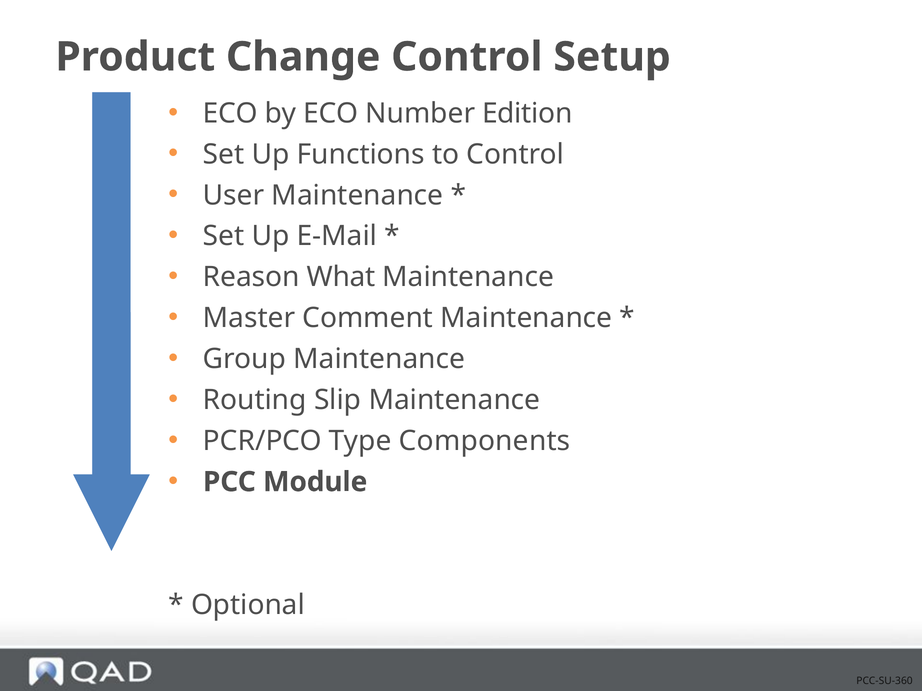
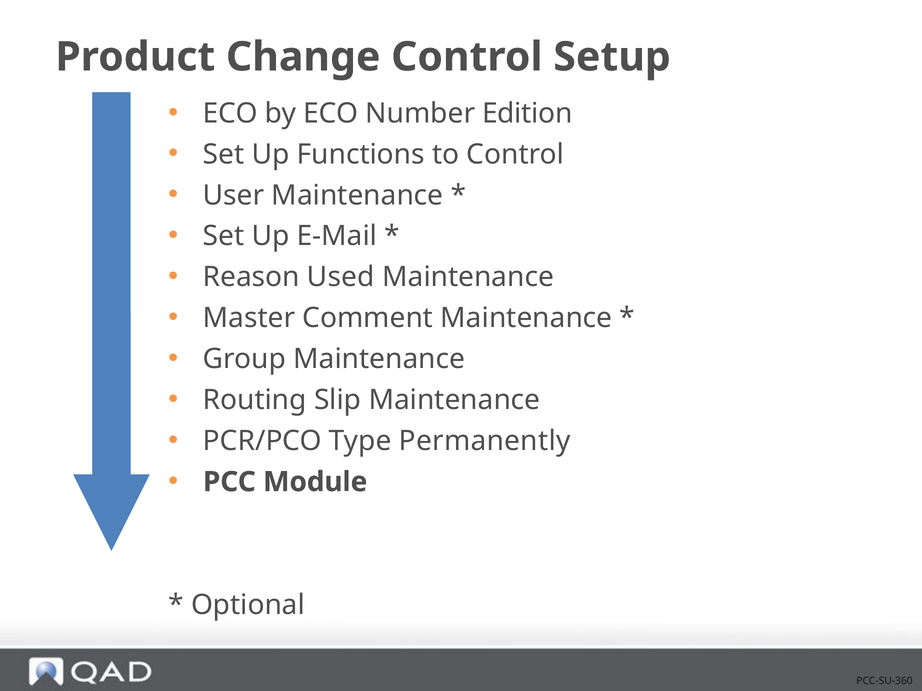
What: What -> Used (341, 277)
Components: Components -> Permanently (485, 441)
